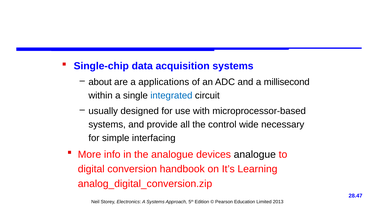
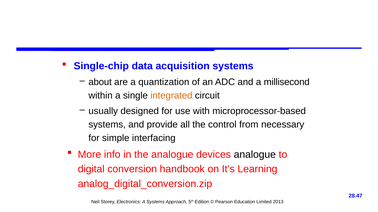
applications: applications -> quantization (164, 82)
integrated colour: blue -> orange (171, 96)
wide: wide -> from (249, 125)
